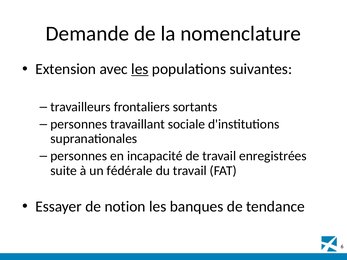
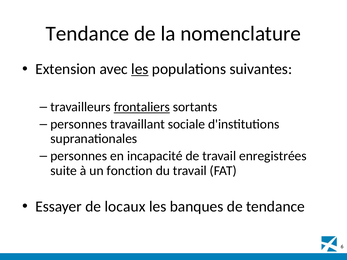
Demande: Demande -> Tendance (87, 34)
frontaliers underline: none -> present (142, 107)
fédérale: fédérale -> fonction (130, 171)
notion: notion -> locaux (125, 207)
